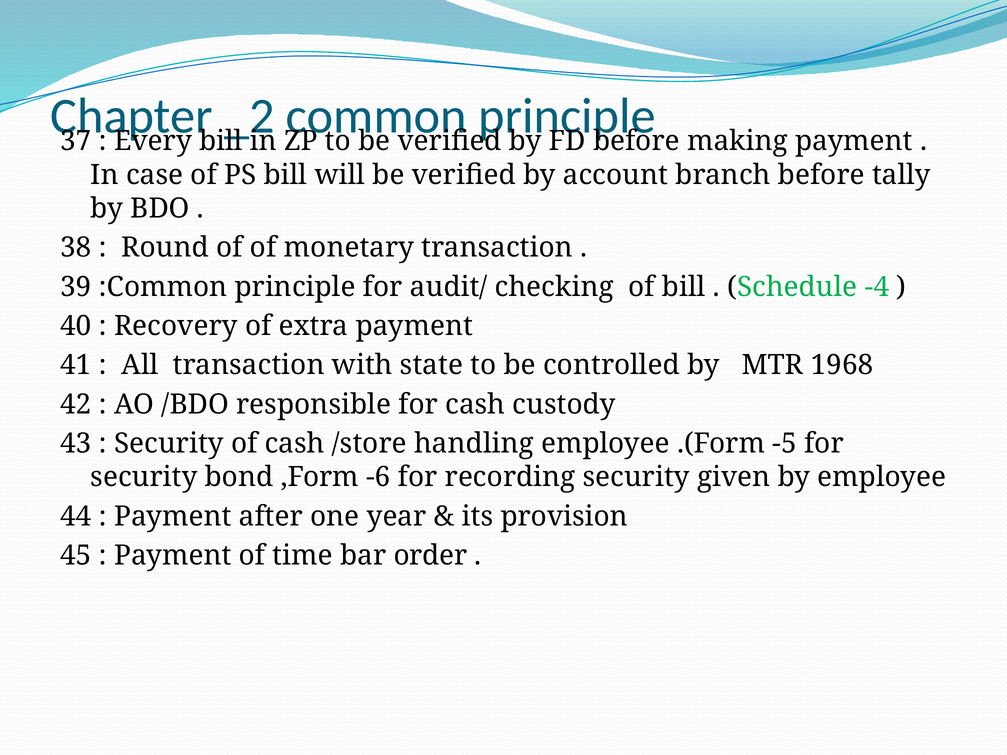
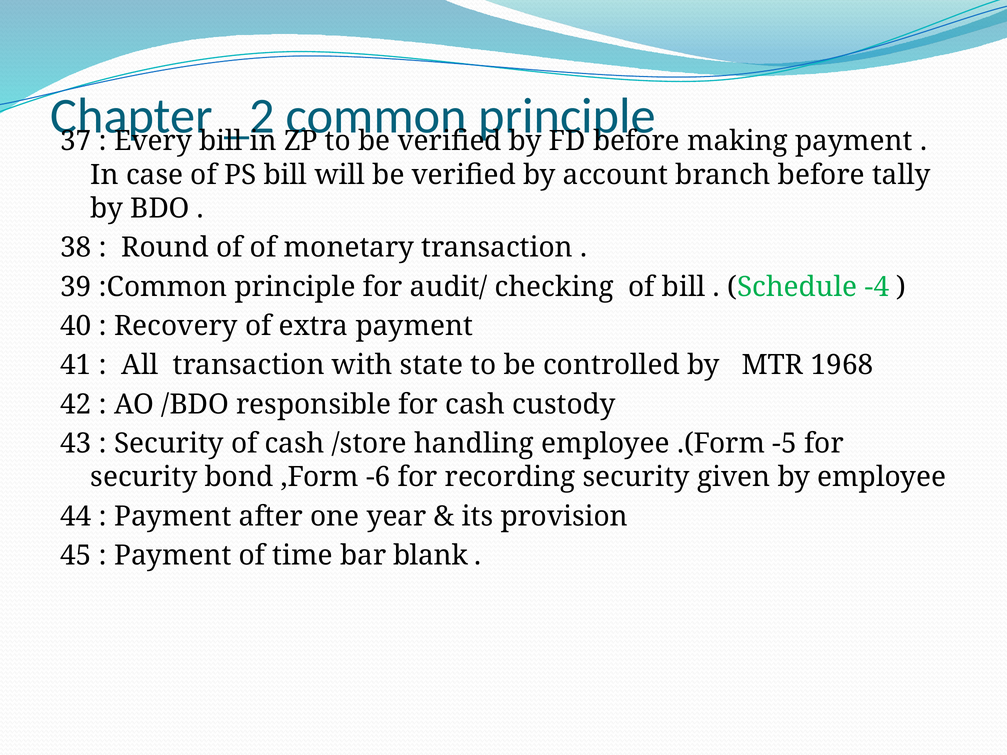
order: order -> blank (430, 556)
